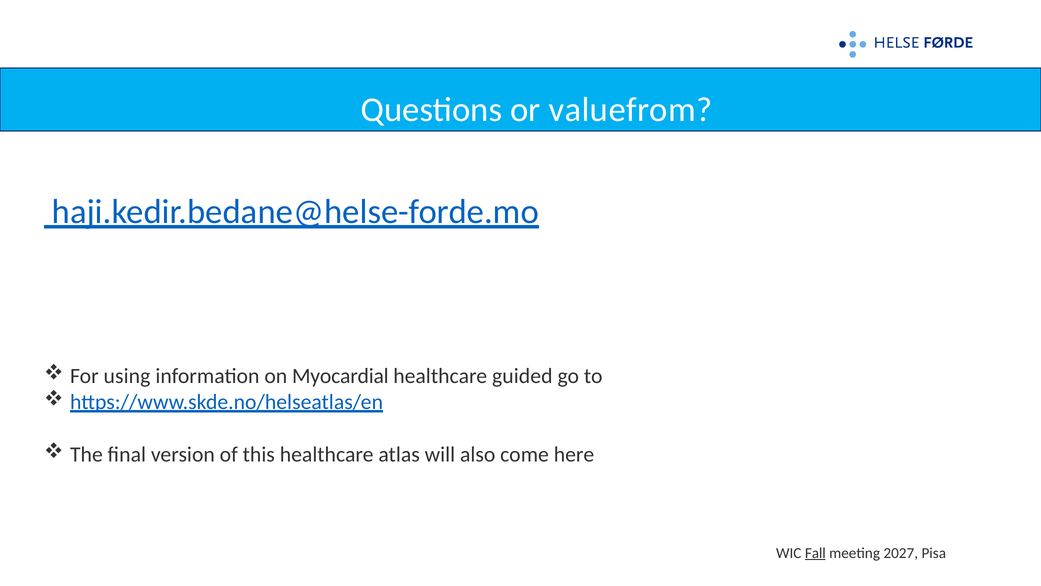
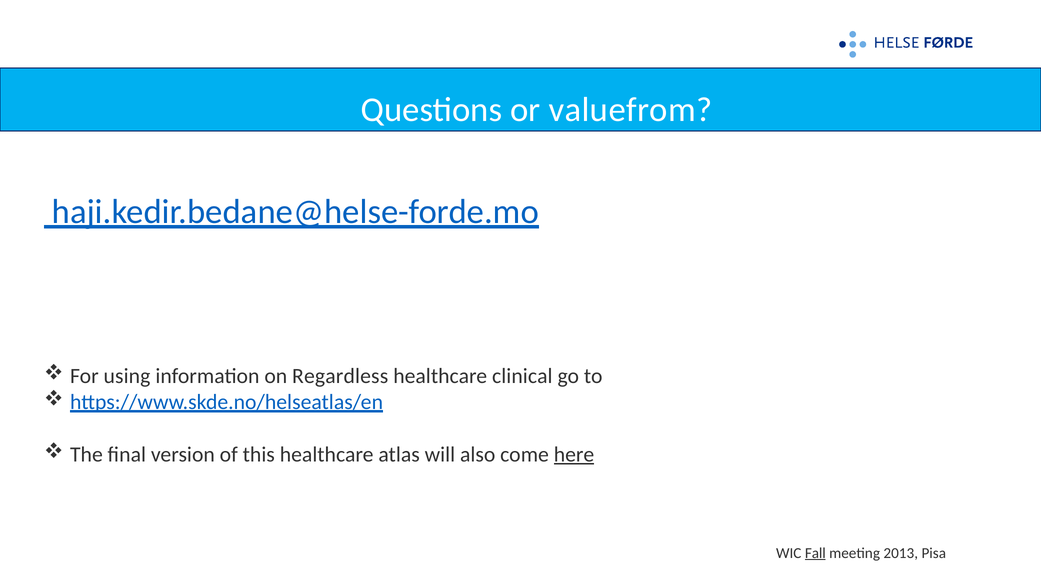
Myocardial: Myocardial -> Regardless (340, 376)
guided: guided -> clinical (522, 376)
here underline: none -> present (574, 454)
2027: 2027 -> 2013 (901, 553)
